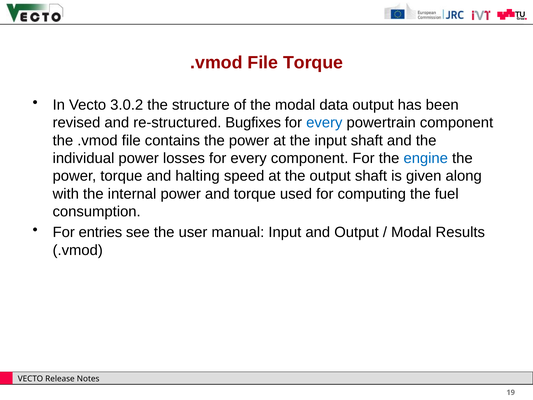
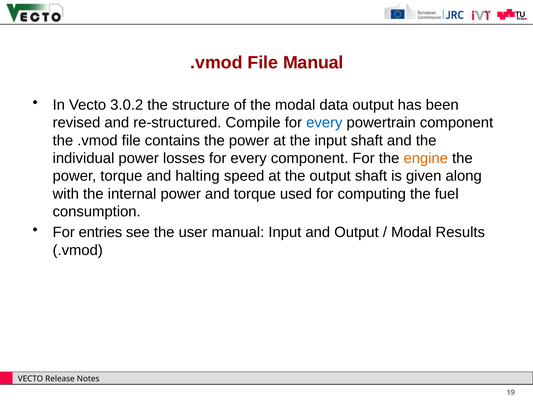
File Torque: Torque -> Manual (313, 63)
Bugfixes: Bugfixes -> Compile (253, 123)
engine colour: blue -> orange (426, 158)
